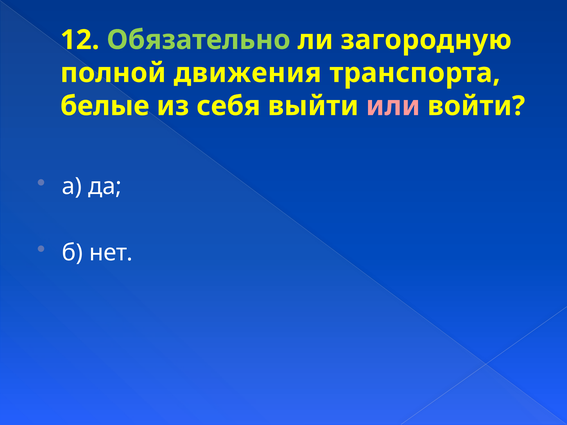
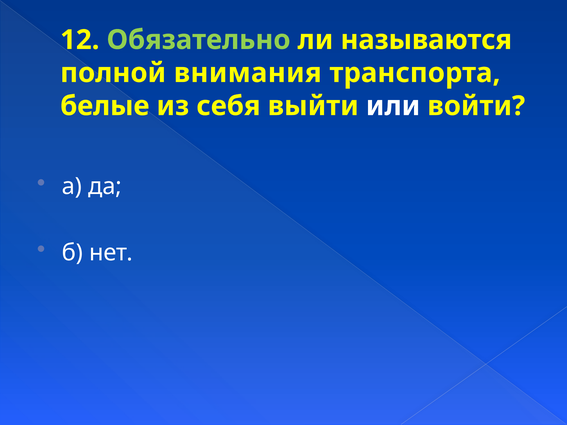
загородную: загородную -> называются (426, 40)
движения: движения -> внимания (248, 73)
или colour: pink -> white (393, 106)
